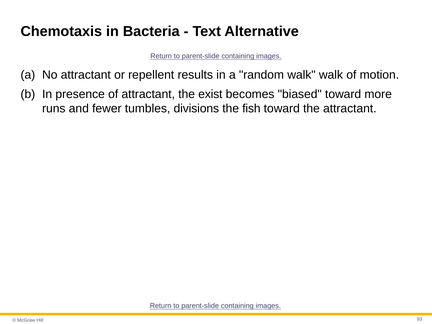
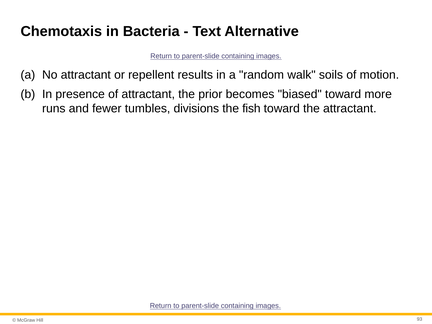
walk walk: walk -> soils (331, 75)
exist: exist -> prior (210, 94)
